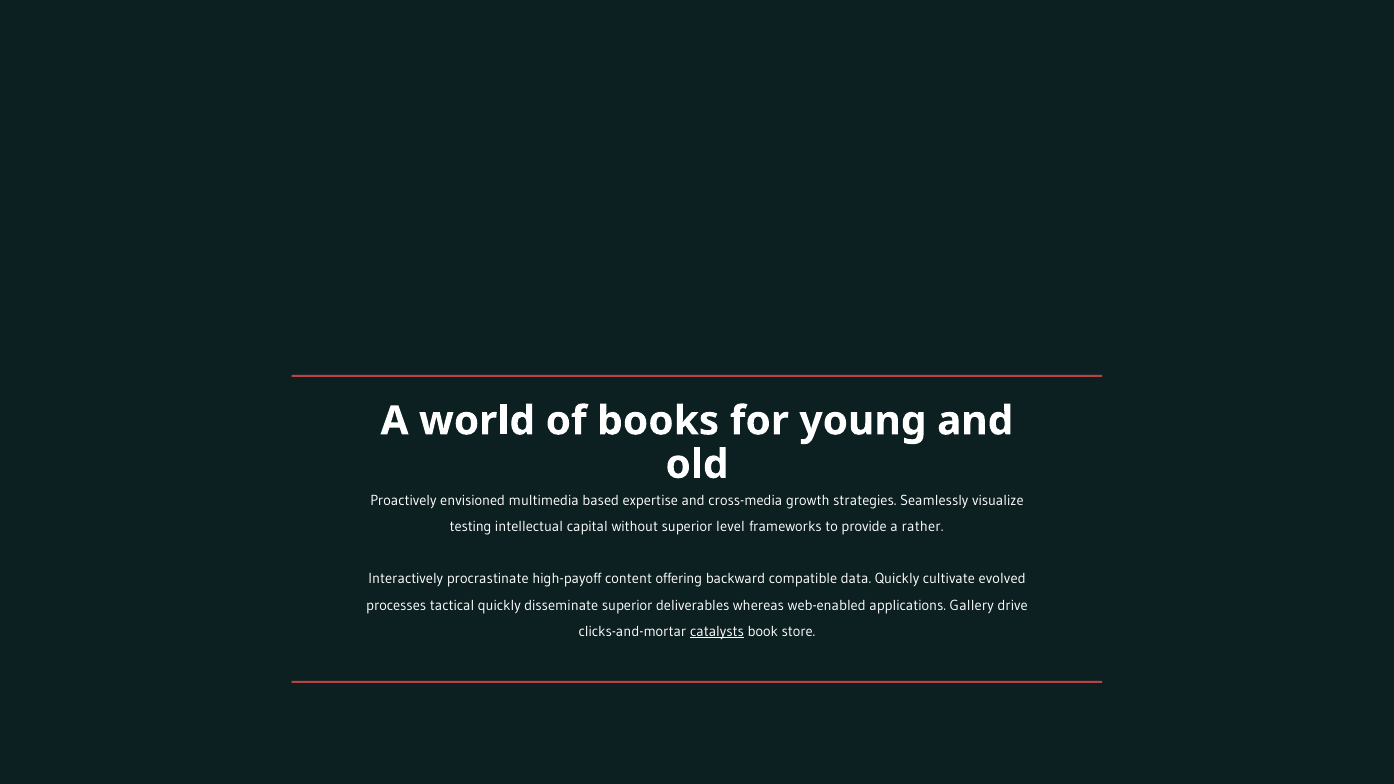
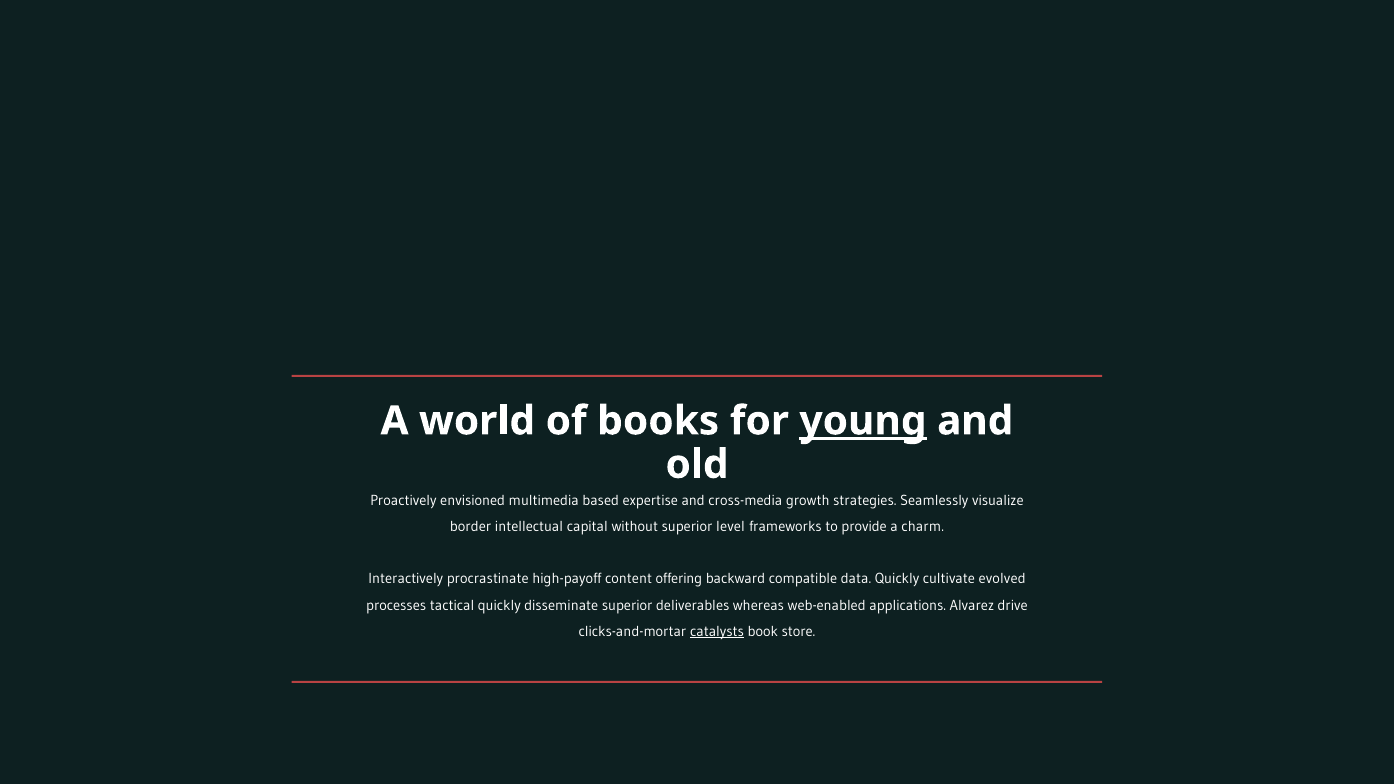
young underline: none -> present (863, 421)
testing: testing -> border (471, 527)
rather: rather -> charm (923, 527)
Gallery: Gallery -> Alvarez (972, 605)
